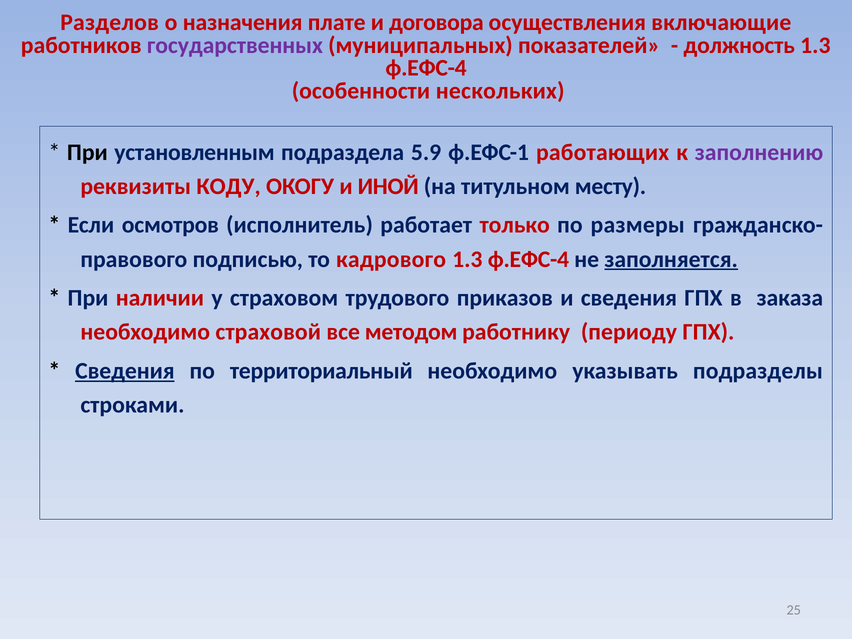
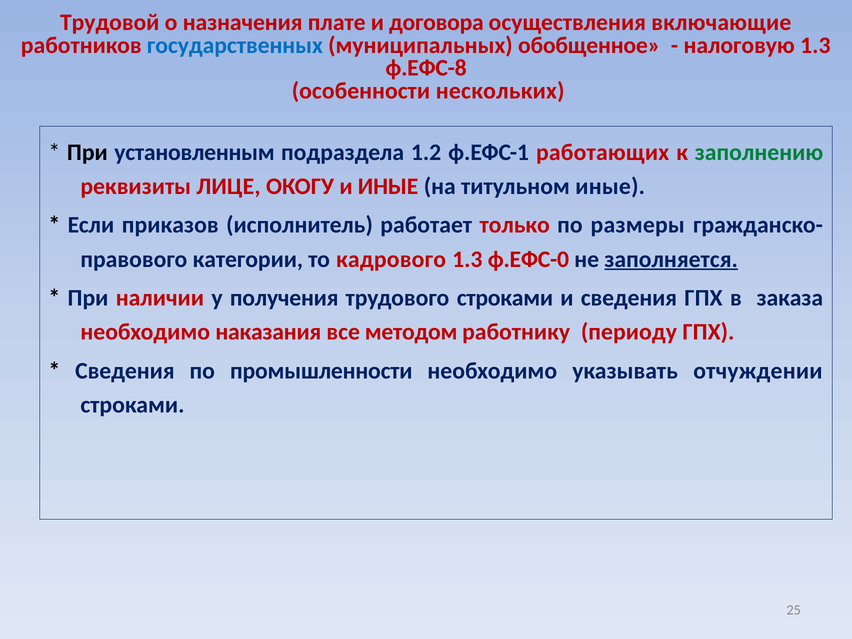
Разделов: Разделов -> Трудовой (110, 23)
государственных colour: purple -> blue (235, 45)
показателей: показателей -> обобщенное (589, 45)
должность: должность -> налоговую (739, 45)
ф.ЕФС-4: ф.ЕФС-4 -> ф.ЕФС-8 (426, 68)
5.9: 5.9 -> 1.2 (426, 152)
заполнению colour: purple -> green (759, 152)
КОДУ: КОДУ -> ЛИЦЕ (228, 186)
и ИНОЙ: ИНОЙ -> ИНЫЕ (388, 186)
титульном месту: месту -> иные (610, 186)
осмотров: осмотров -> приказов (170, 225)
подписью: подписью -> категории (248, 259)
ф.ЕФС-4: ф.ЕФС-4 -> ф.ЕФС-0 (528, 259)
страховом: страховом -> получения (284, 298)
трудового приказов: приказов -> строками (505, 298)
страховой: страховой -> наказания (268, 332)
Сведения underline: present -> none (125, 371)
территориальный: территориальный -> промышленности (321, 371)
подразделы: подразделы -> отчуждении (758, 371)
